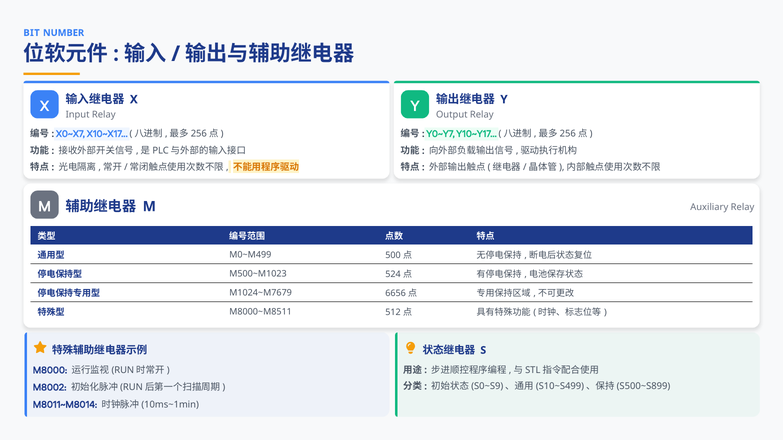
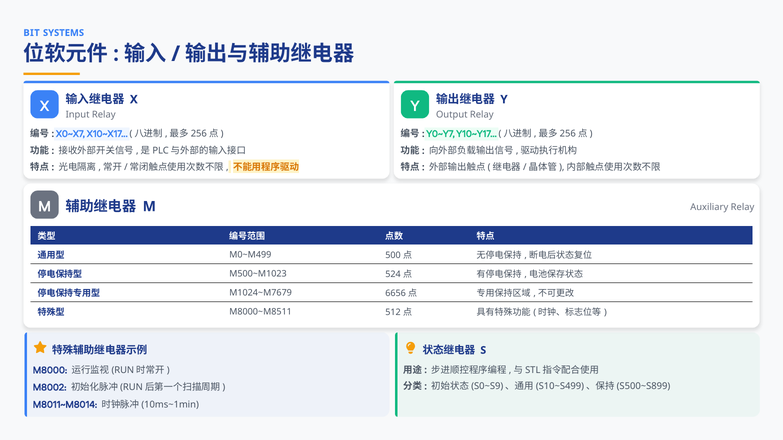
NUMBER: NUMBER -> SYSTEMS (64, 33)
